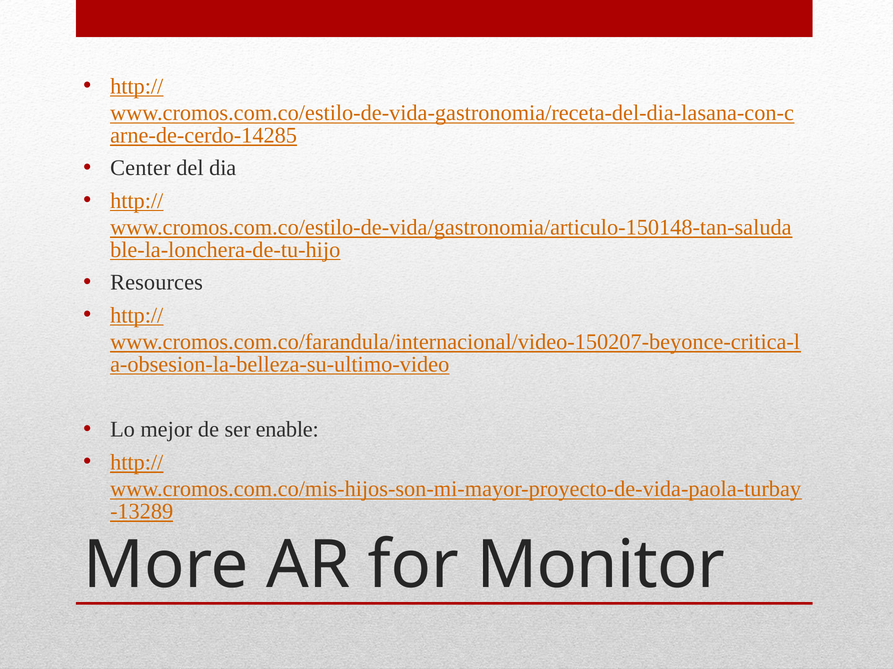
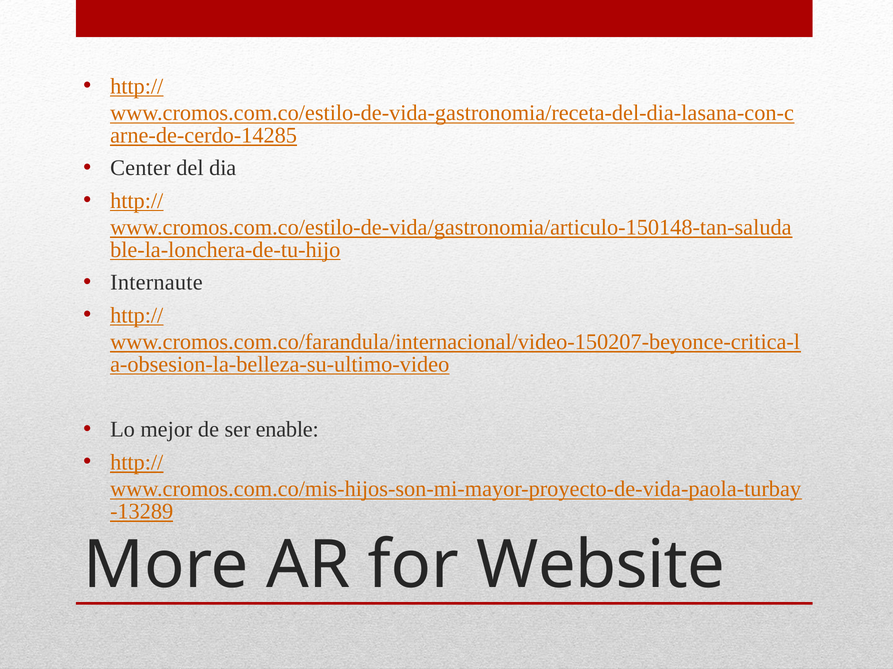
Resources: Resources -> Internaute (156, 283)
Monitor: Monitor -> Website (601, 566)
